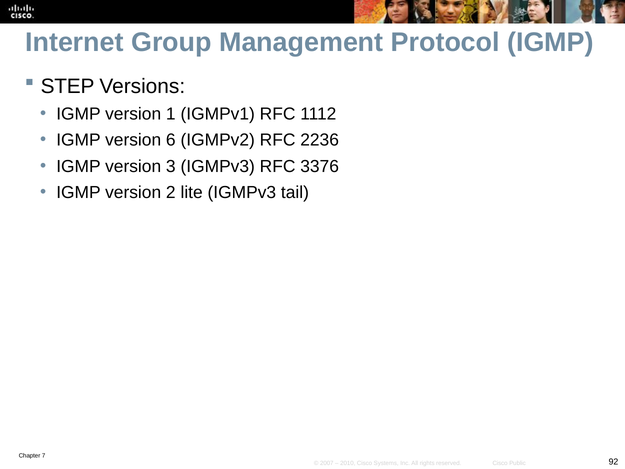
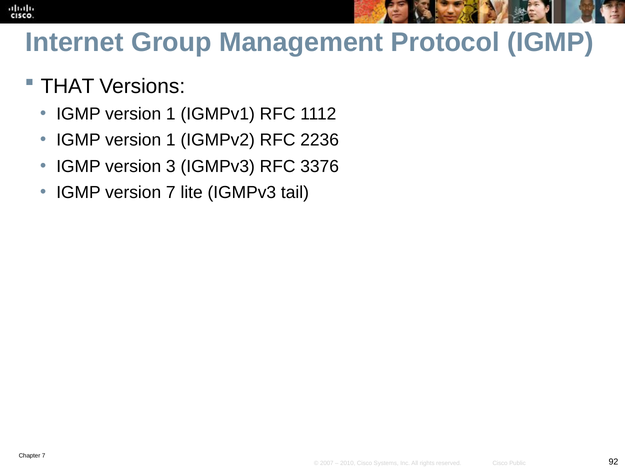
STEP: STEP -> THAT (68, 86)
6: 6 -> 1 (171, 140)
version 2: 2 -> 7 (171, 192)
